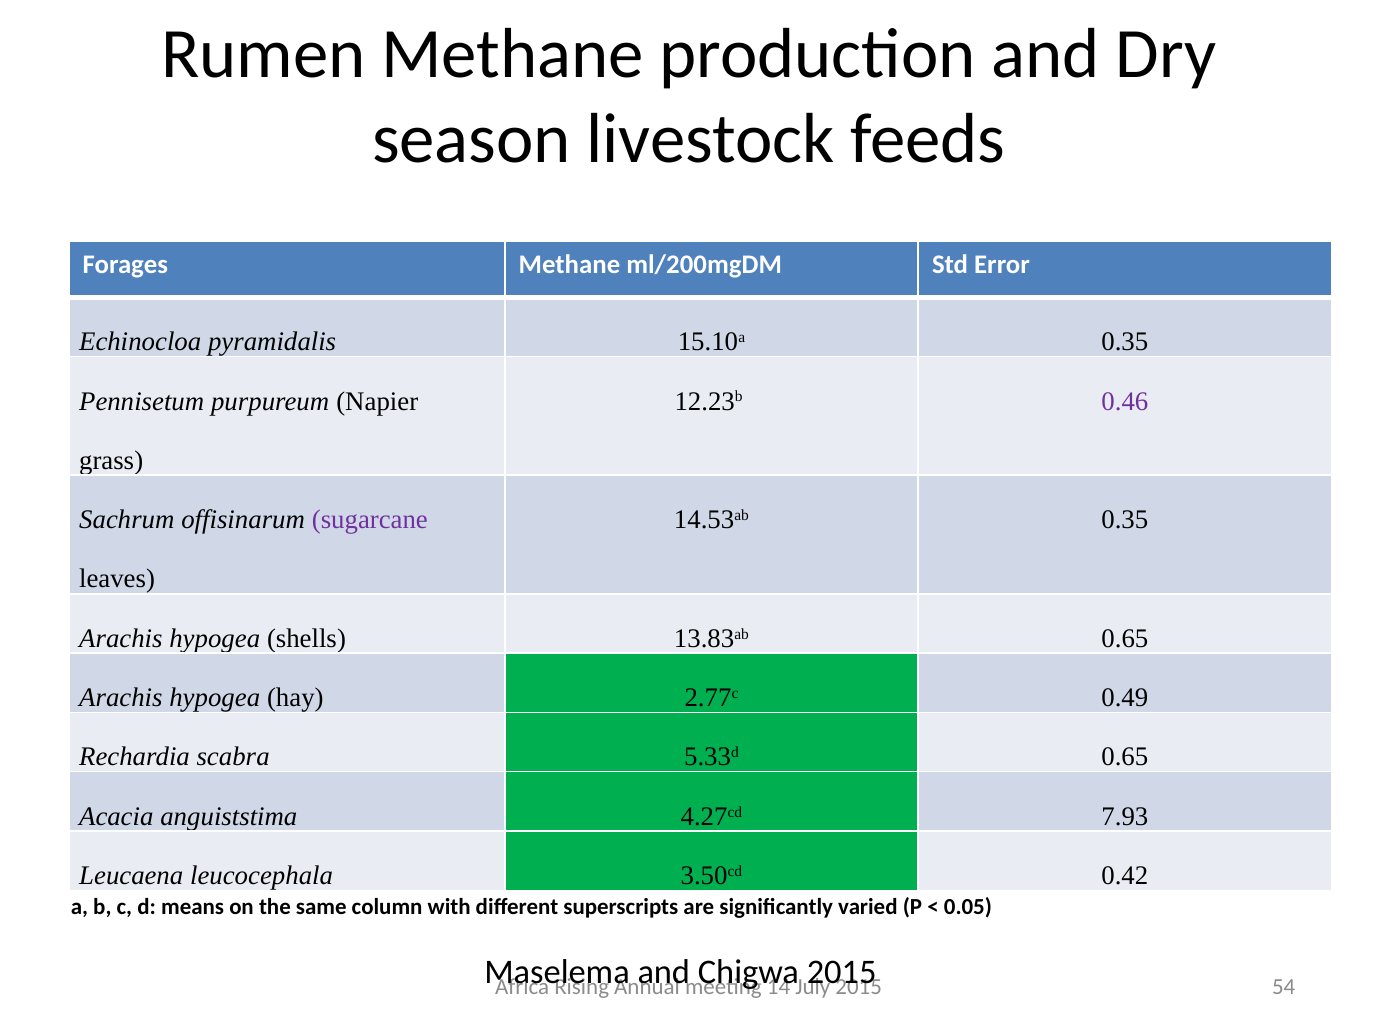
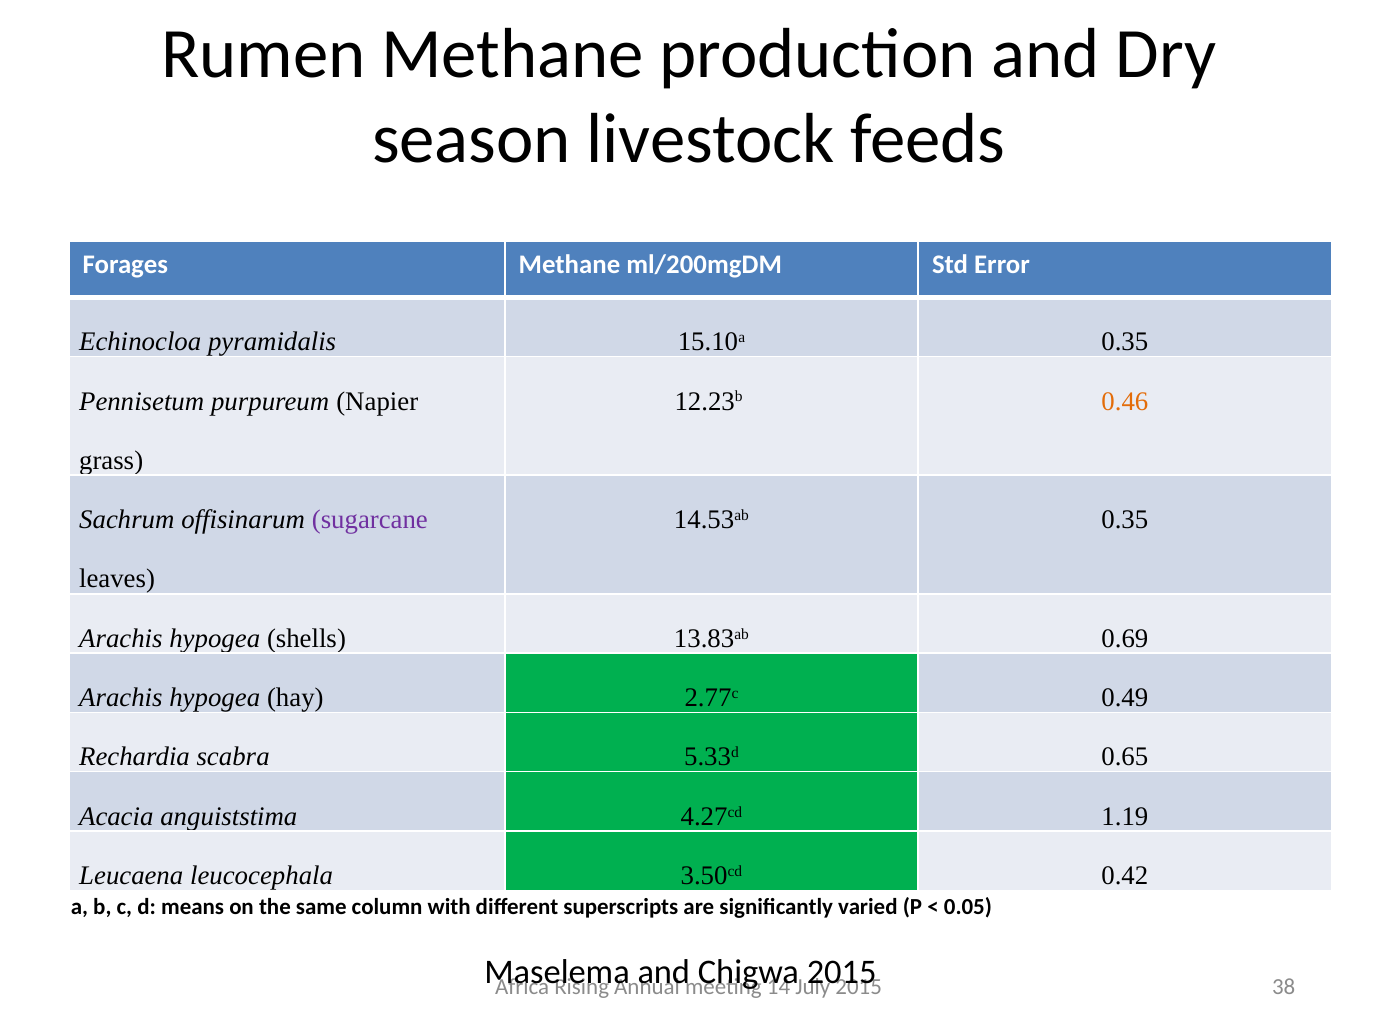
0.46 colour: purple -> orange (1125, 401)
13.83ab 0.65: 0.65 -> 0.69 (1125, 638)
7.93: 7.93 -> 1.19 (1125, 816)
54: 54 -> 38 (1284, 987)
